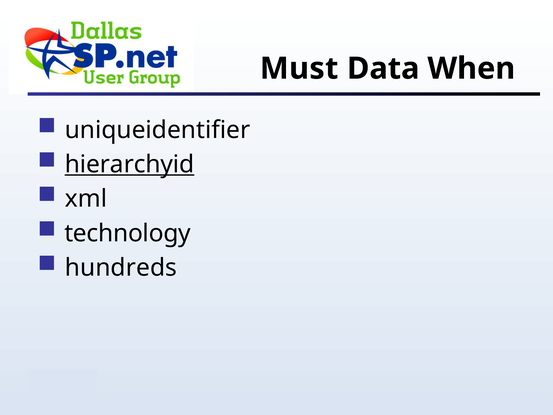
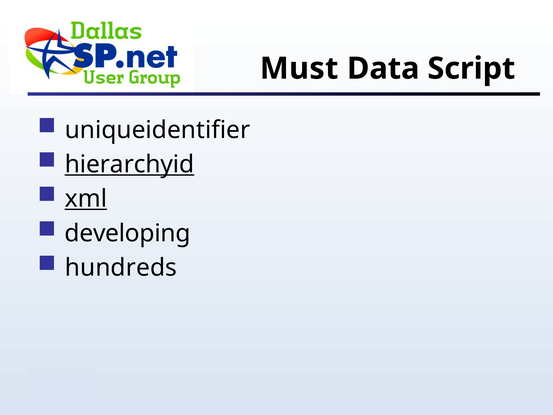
When: When -> Script (471, 68)
xml underline: none -> present (86, 199)
technology: technology -> developing (128, 233)
